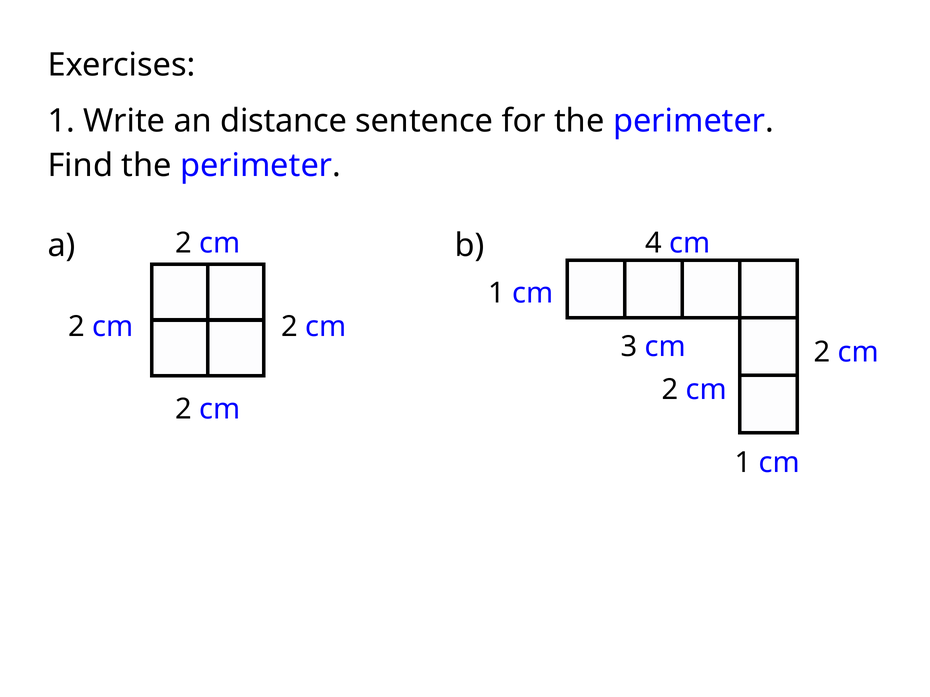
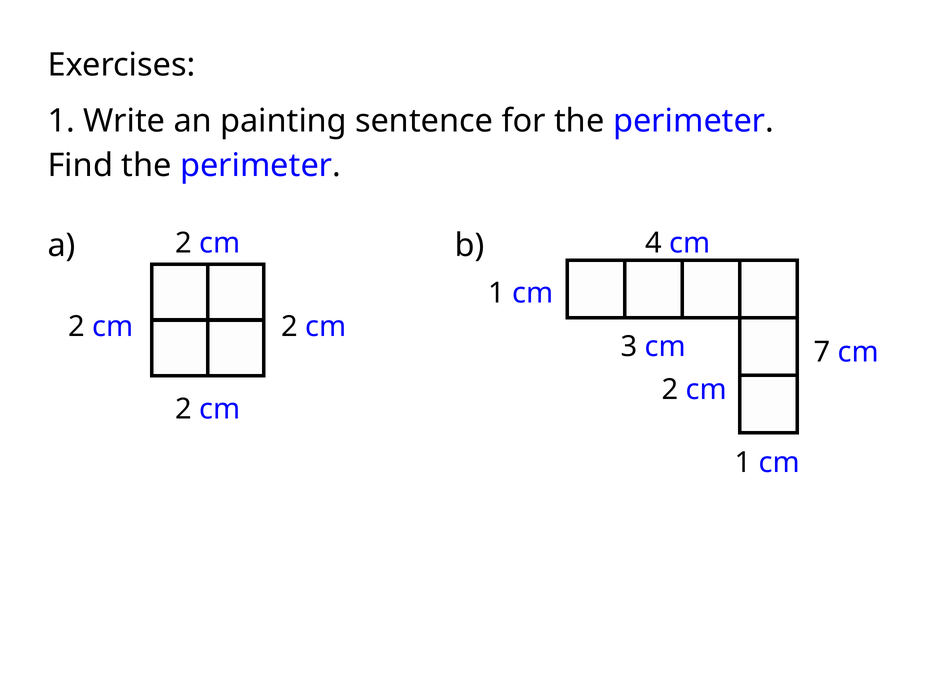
distance: distance -> painting (284, 121)
3 cm 2: 2 -> 7 (822, 353)
